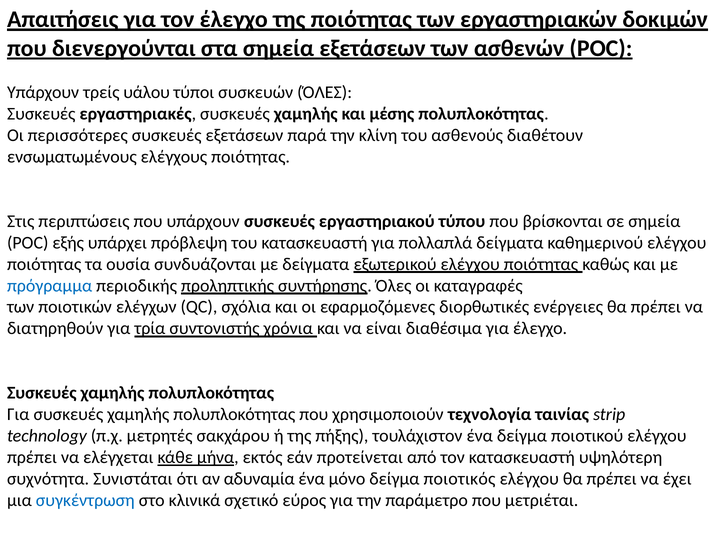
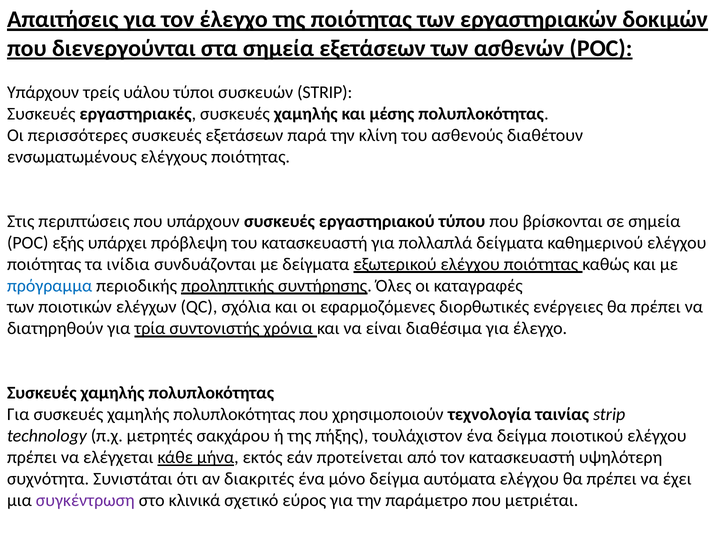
συσκευών ΌΛΕΣ: ΌΛΕΣ -> STRIP (325, 92)
ουσία: ουσία -> ινίδια (128, 264)
αδυναμία: αδυναμία -> διακριτές (259, 479)
ποιοτικός: ποιοτικός -> αυτόµατα (460, 479)
συγκέντρωση colour: blue -> purple (85, 500)
